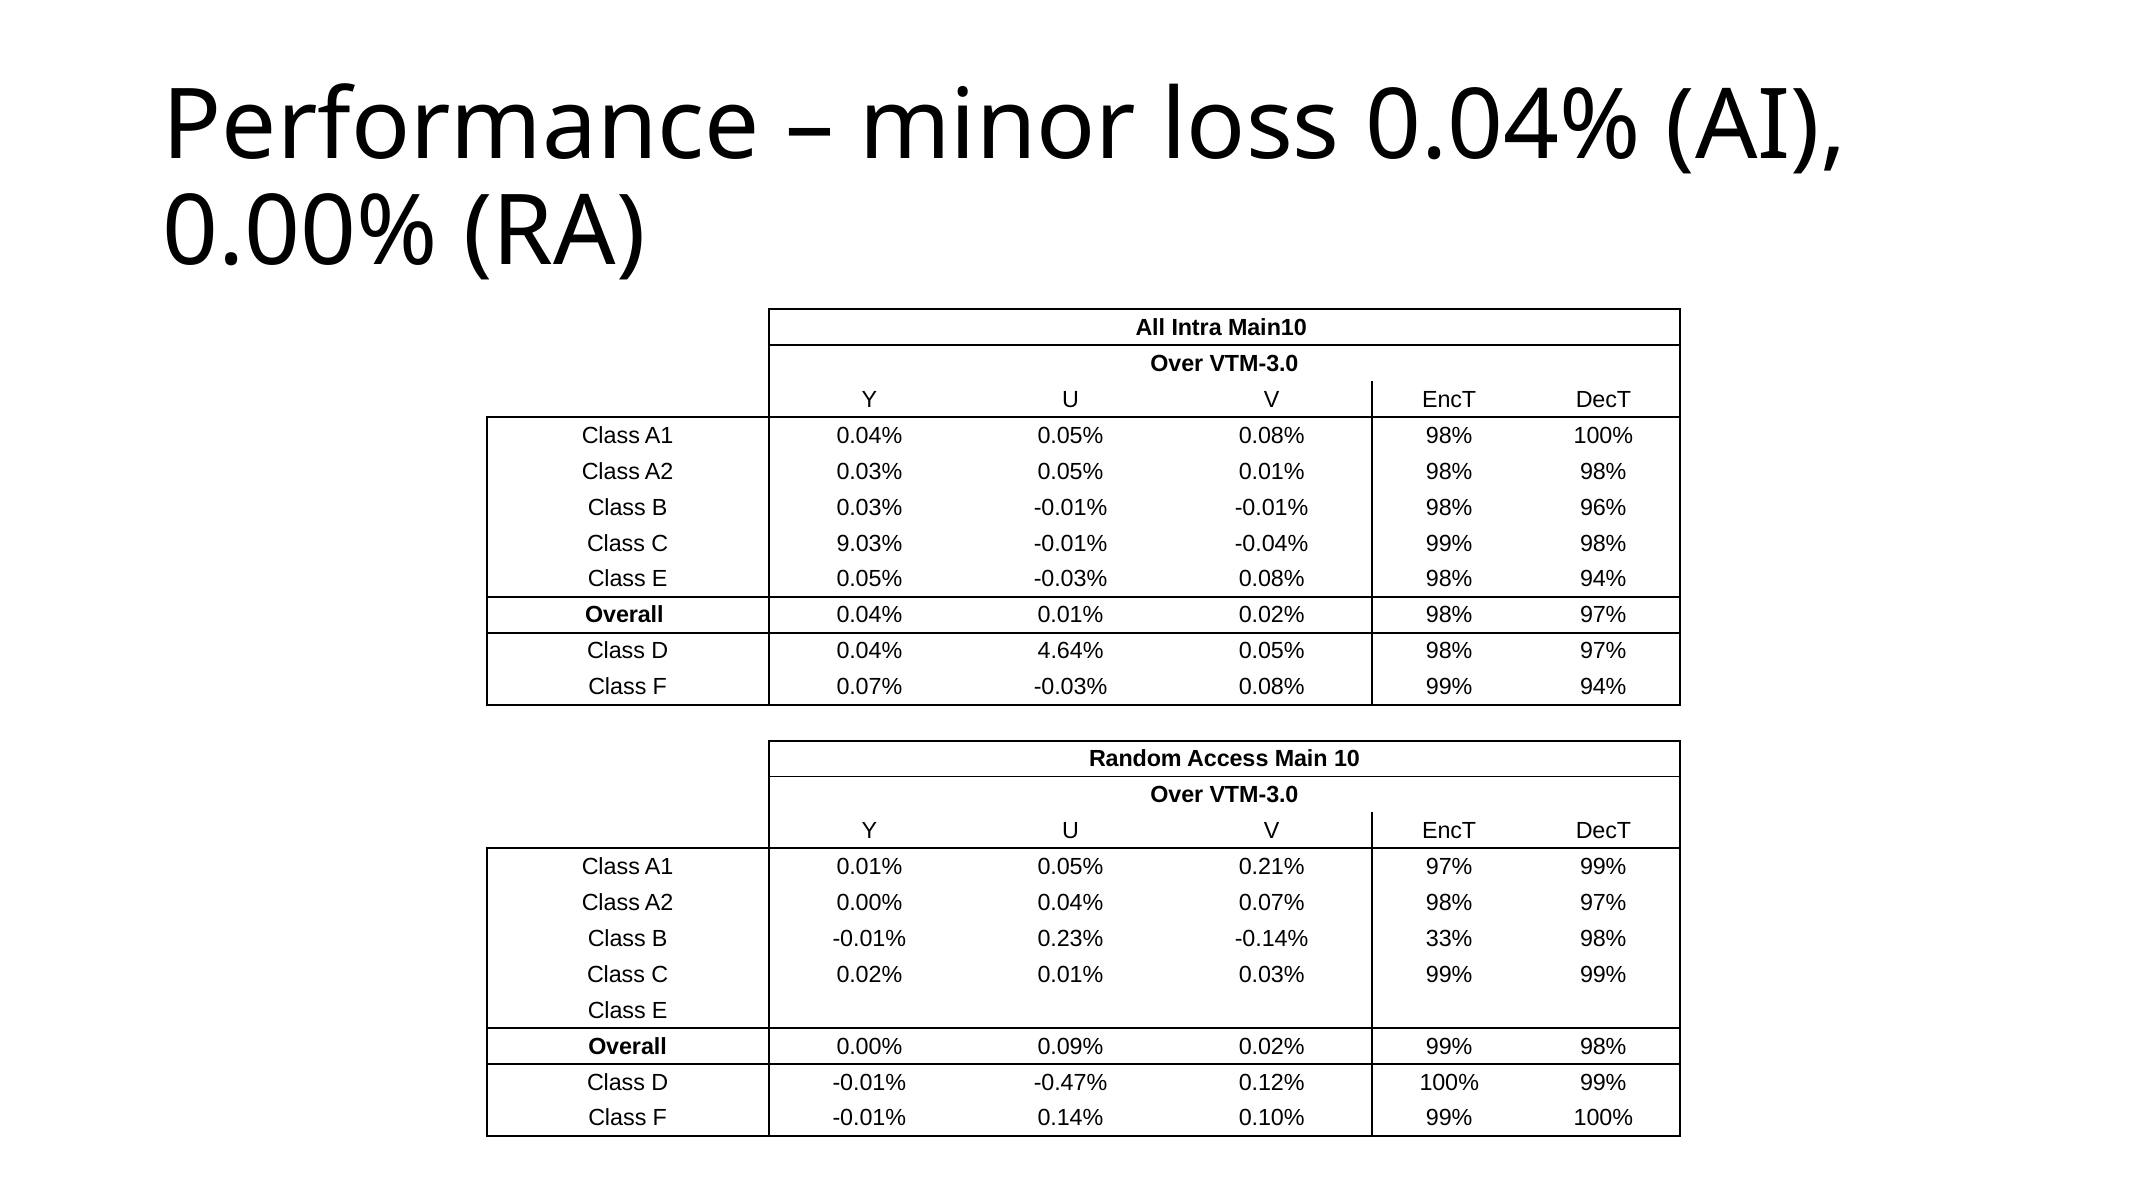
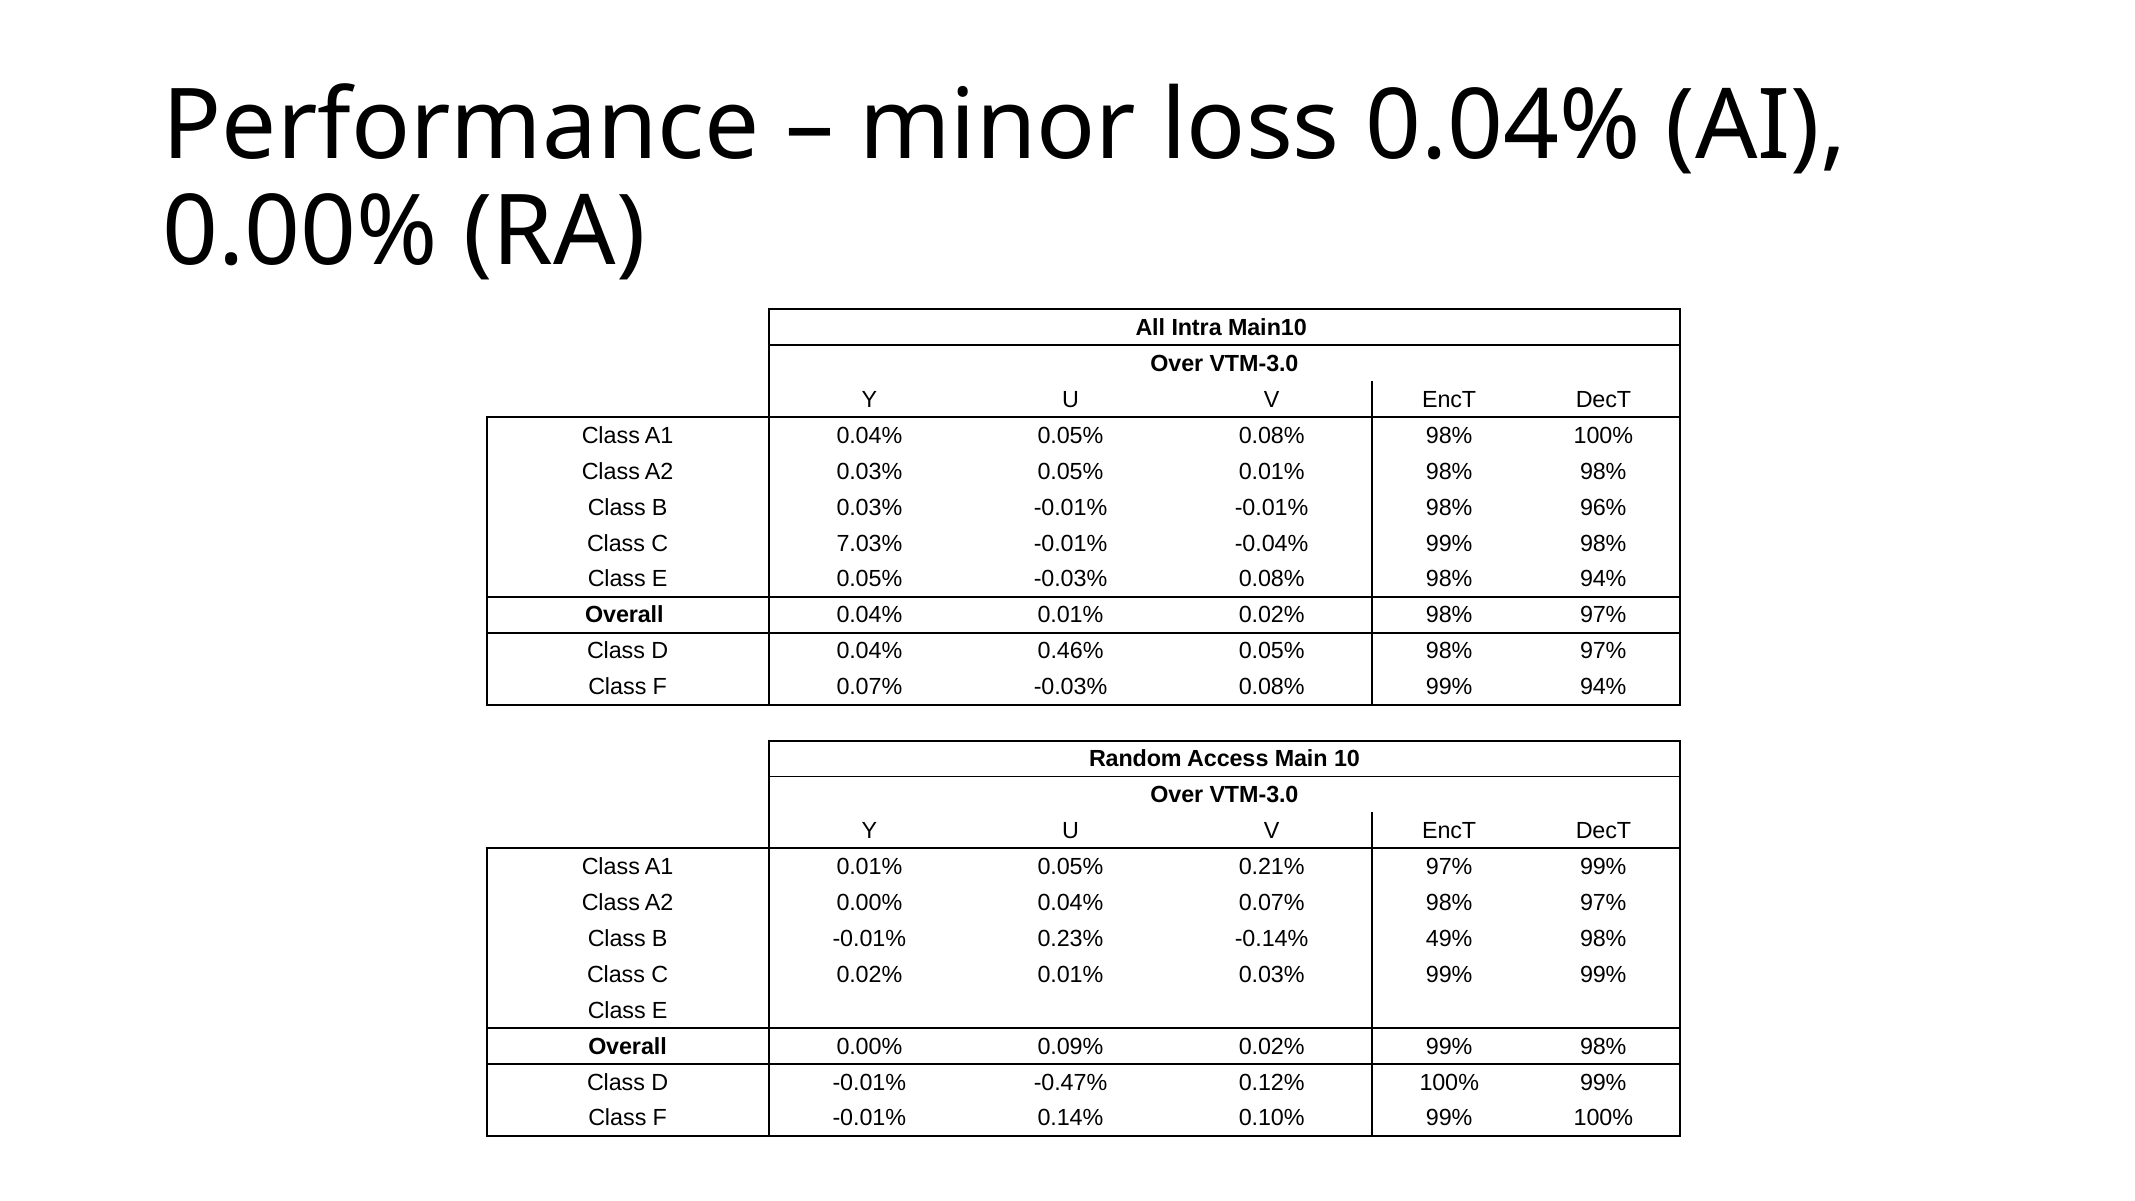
9.03%: 9.03% -> 7.03% (869, 543)
4.64%: 4.64% -> 0.46% (1071, 651)
33%: 33% -> 49% (1449, 939)
